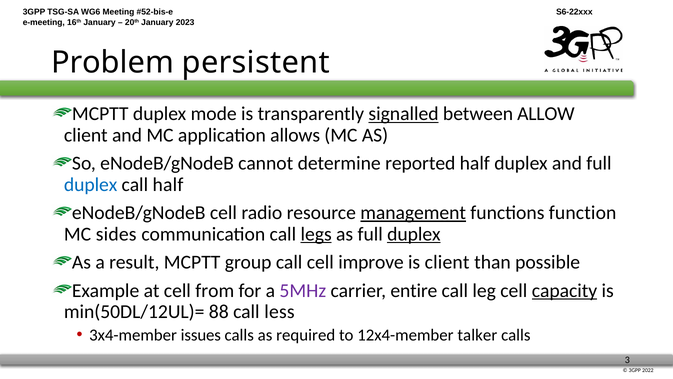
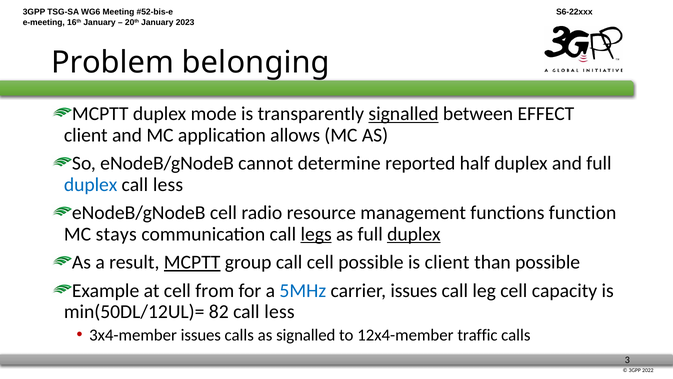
persistent: persistent -> belonging (256, 63)
ALLOW: ALLOW -> EFFECT (546, 114)
half: half -> less (168, 184)
management underline: present -> none (413, 213)
sides: sides -> stays (116, 234)
MCPTT underline: none -> present (192, 262)
cell improve: improve -> possible (371, 262)
5MHz colour: purple -> blue (303, 290)
carrier entire: entire -> issues (414, 290)
capacity underline: present -> none (564, 290)
88: 88 -> 82 (219, 311)
as required: required -> signalled (306, 335)
talker: talker -> traffic (477, 335)
